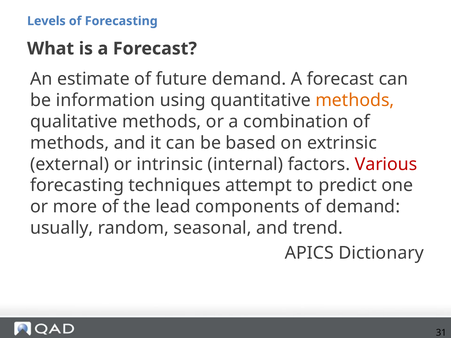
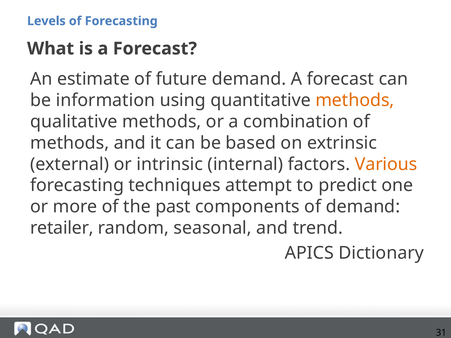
Various colour: red -> orange (386, 164)
lead: lead -> past (173, 207)
usually: usually -> retailer (62, 228)
